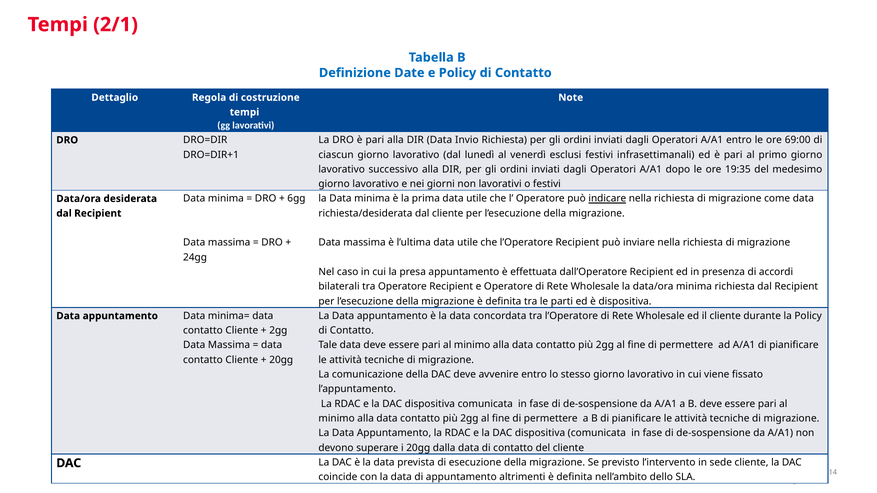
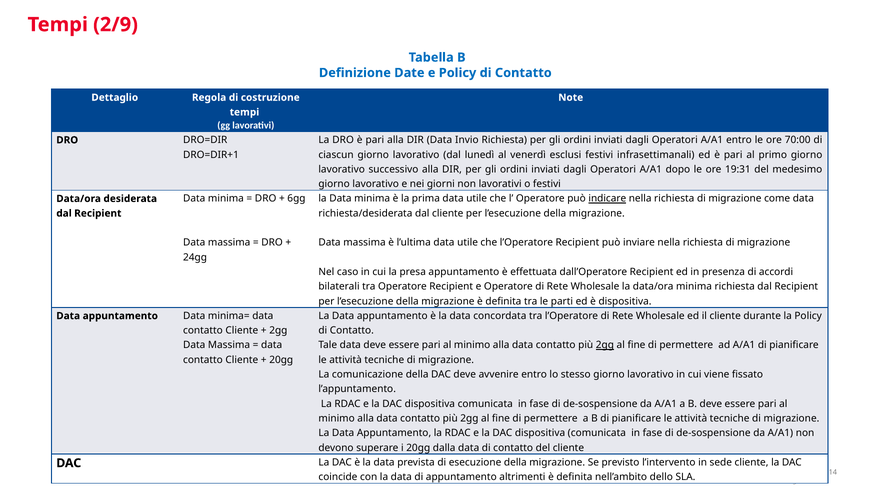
2/1: 2/1 -> 2/9 (116, 25)
69:00: 69:00 -> 70:00 (798, 140)
19:35: 19:35 -> 19:31 (738, 169)
2gg underline: none -> present (605, 345)
